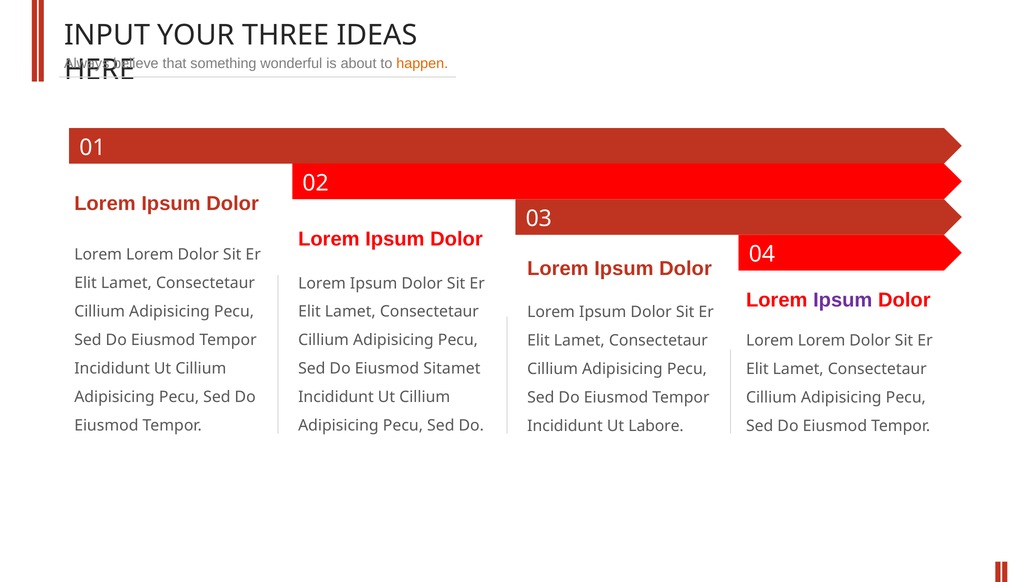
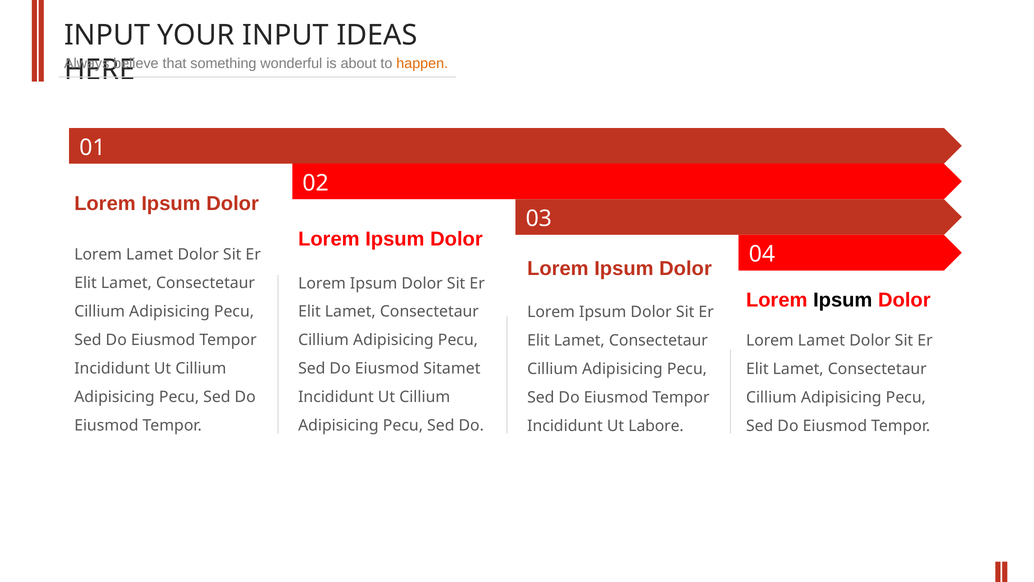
YOUR THREE: THREE -> INPUT (286, 35)
Lorem: Lorem -> Lamet (150, 254)
Ipsum colour: purple -> black (843, 300)
Lorem: Lorem -> Lamet (821, 341)
